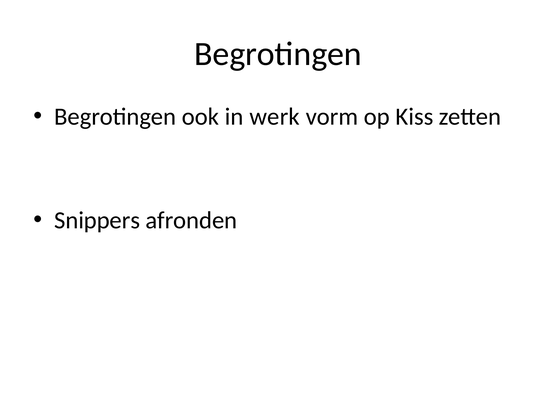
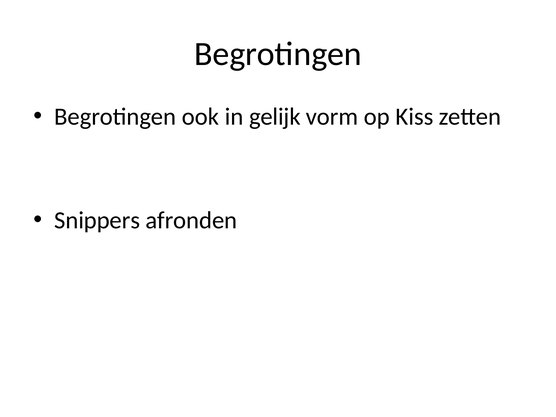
werk: werk -> gelijk (275, 117)
